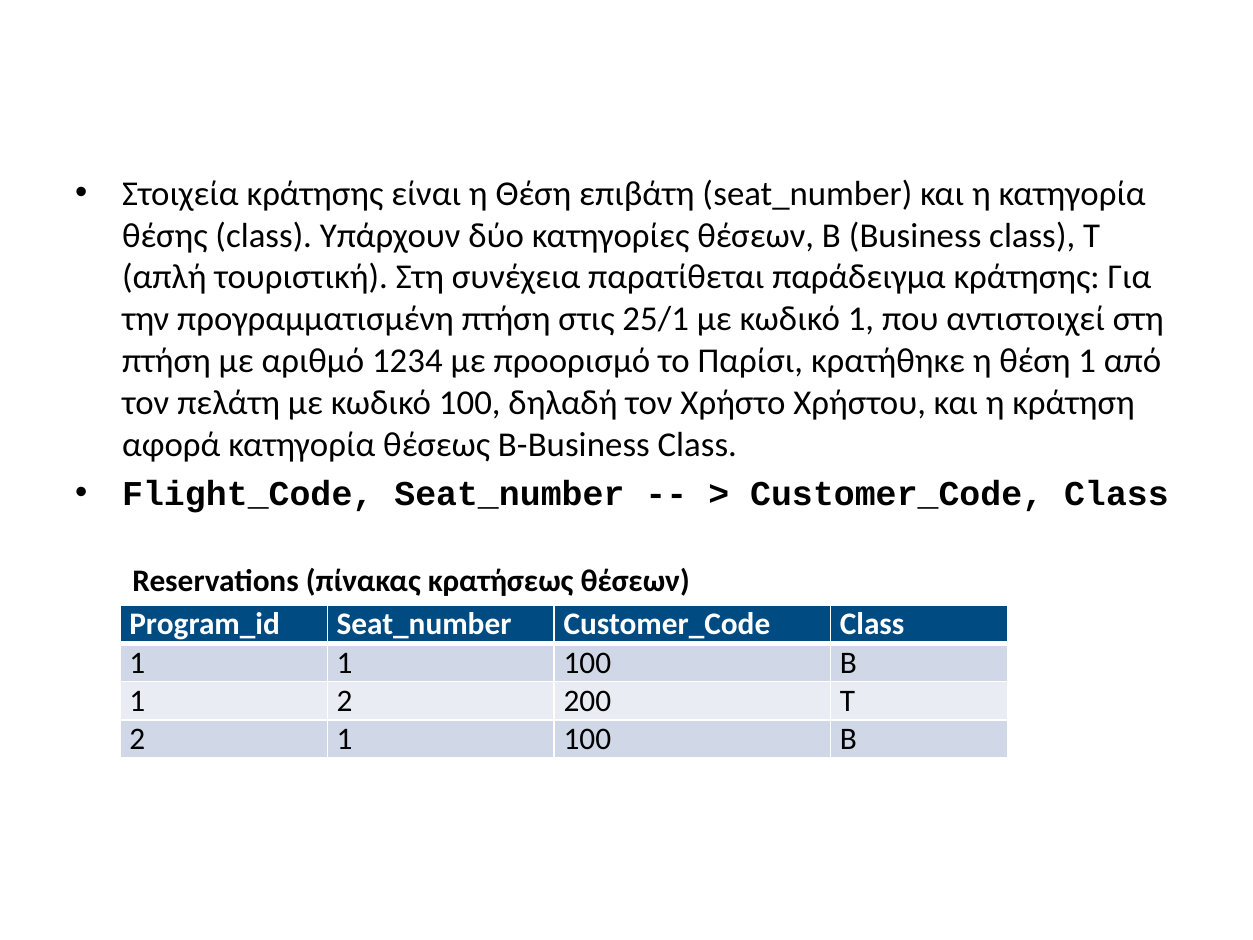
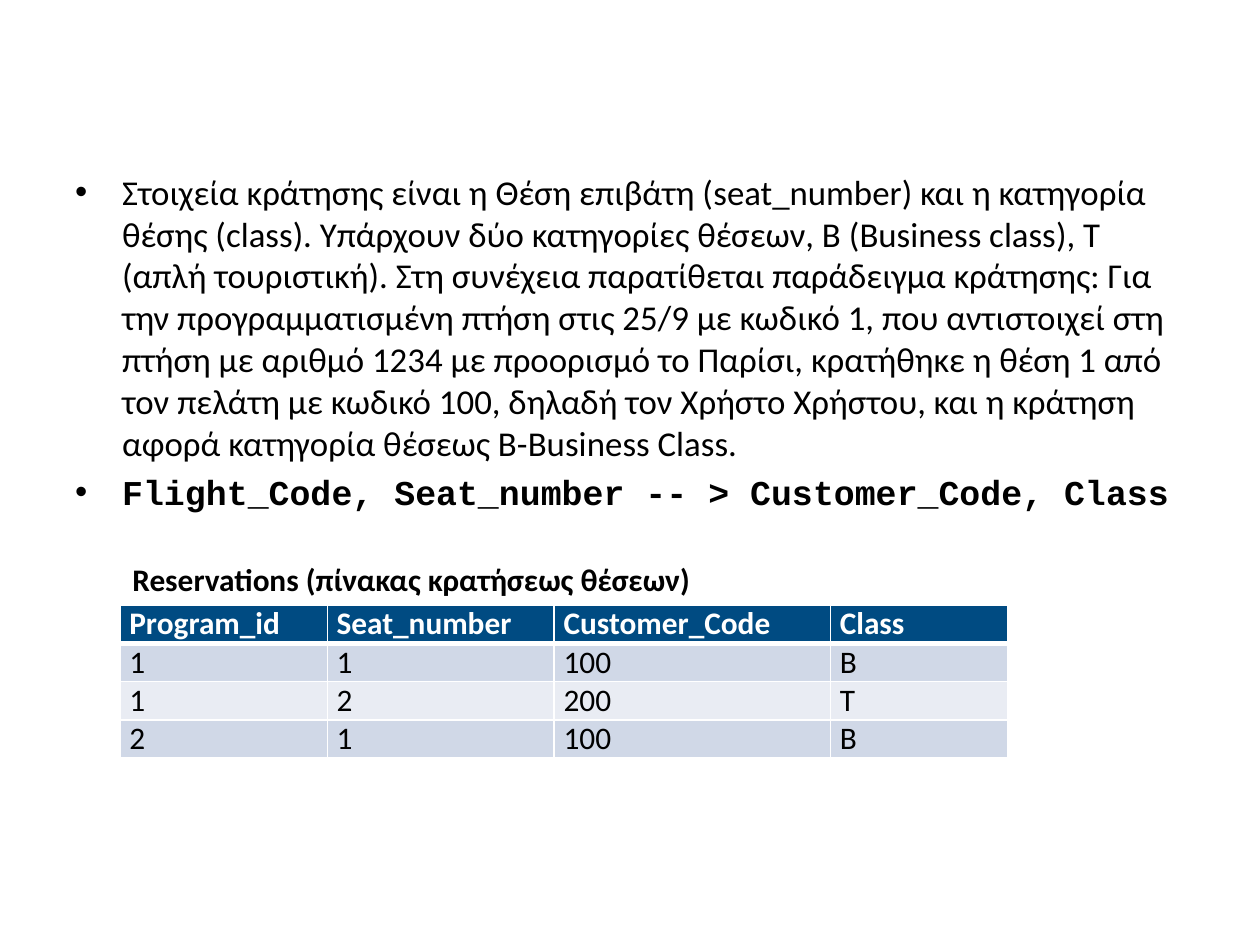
25/1: 25/1 -> 25/9 (656, 319)
